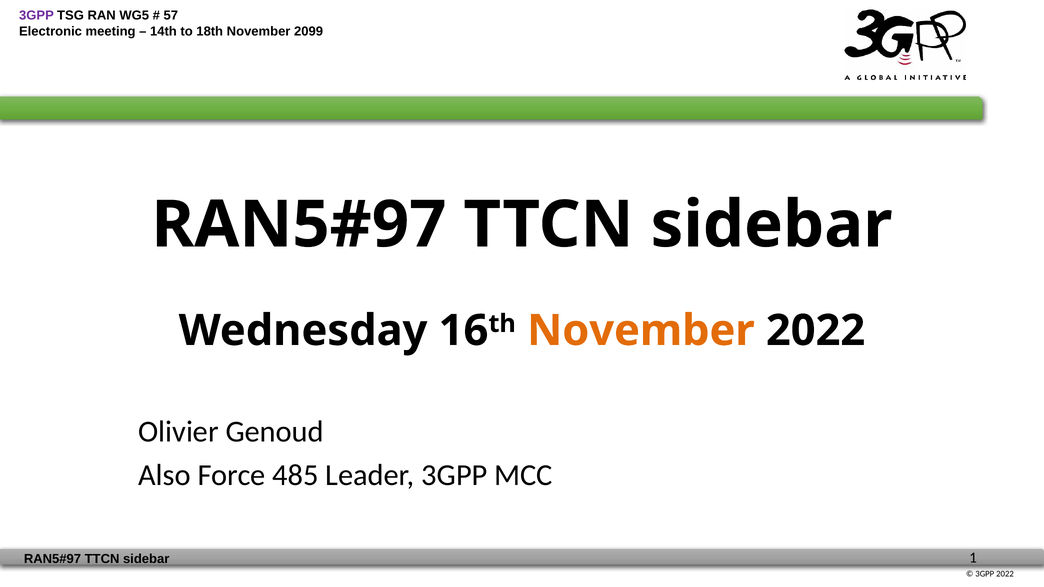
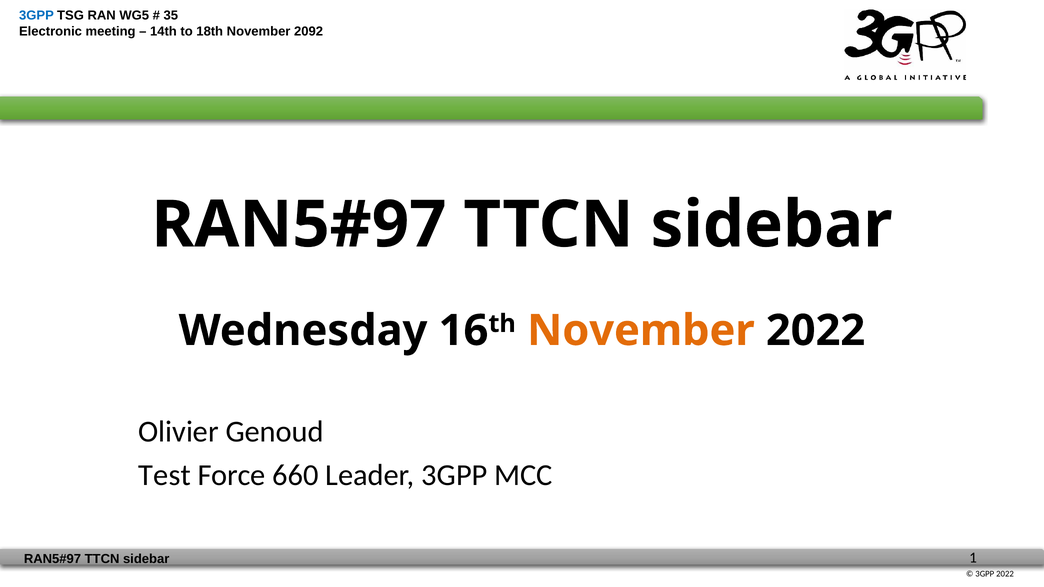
3GPP colour: purple -> blue (36, 16)
57: 57 -> 35 (171, 16)
2099: 2099 -> 2092 (309, 31)
Also: Also -> Test (165, 476)
485: 485 -> 660 (295, 476)
